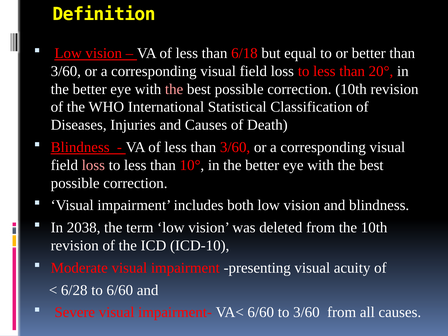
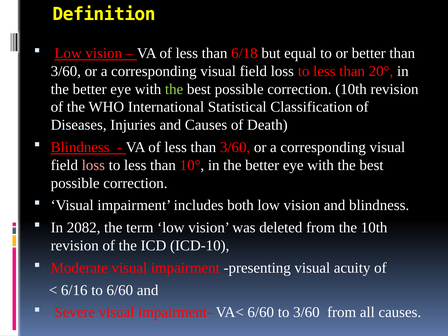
the colour: pink -> light green (174, 89)
2038: 2038 -> 2082 (84, 228)
6/28: 6/28 -> 6/16 (74, 290)
